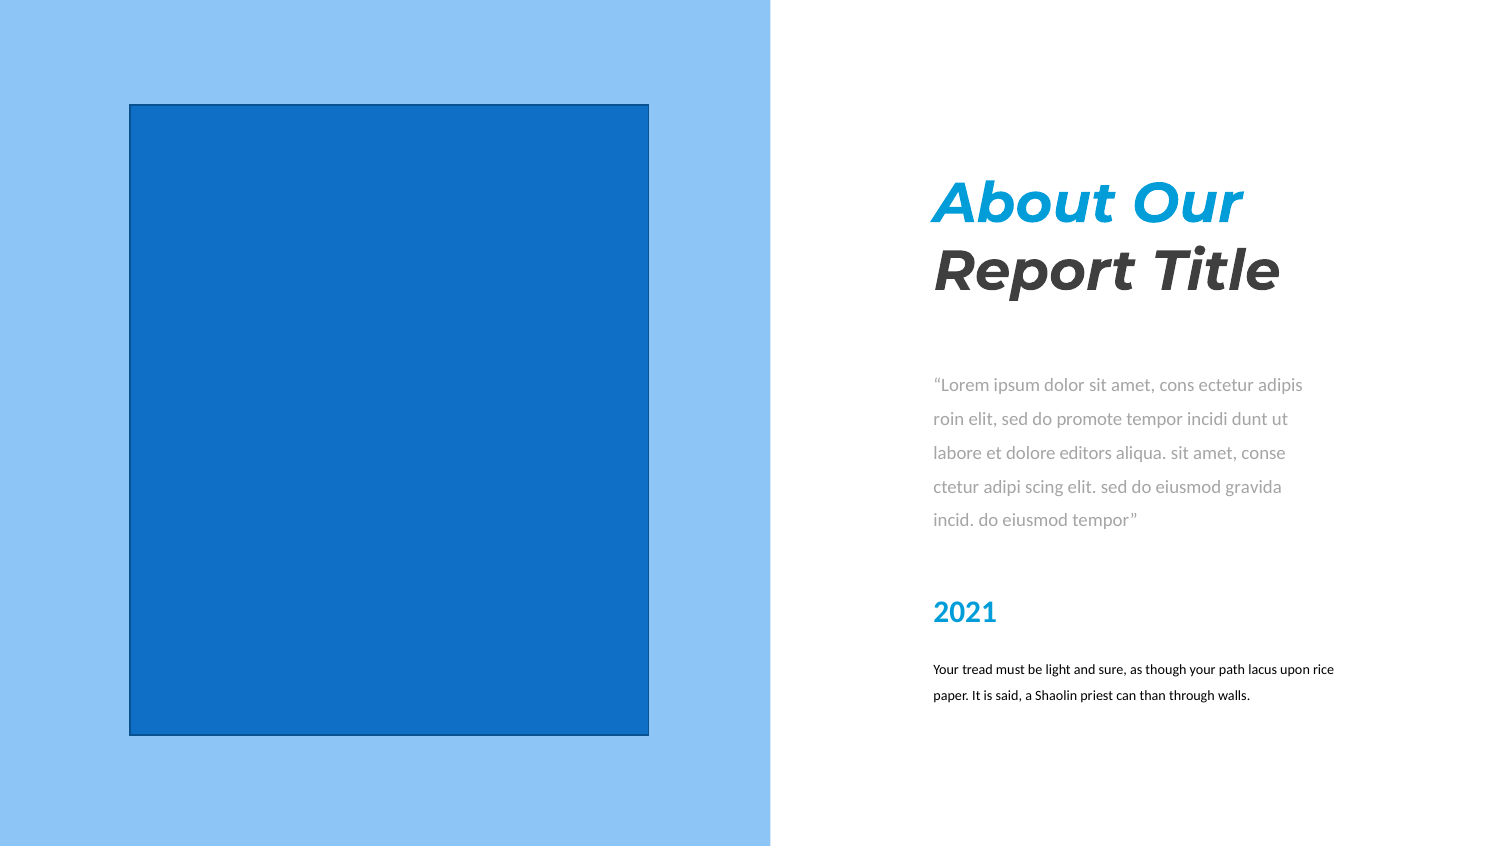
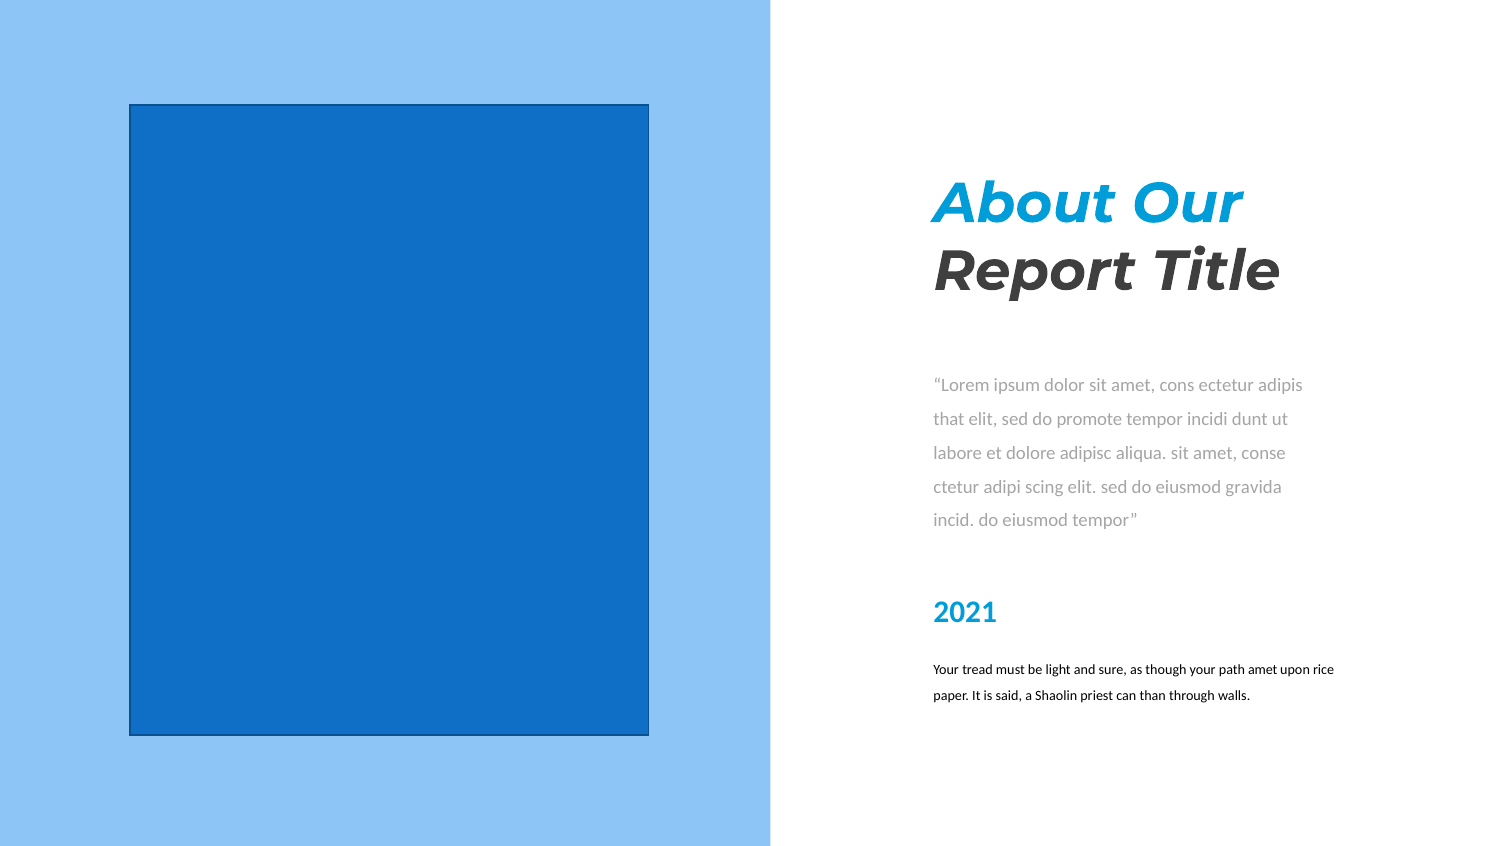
roin: roin -> that (949, 419)
editors: editors -> adipisc (1086, 453)
path lacus: lacus -> amet (1263, 670)
